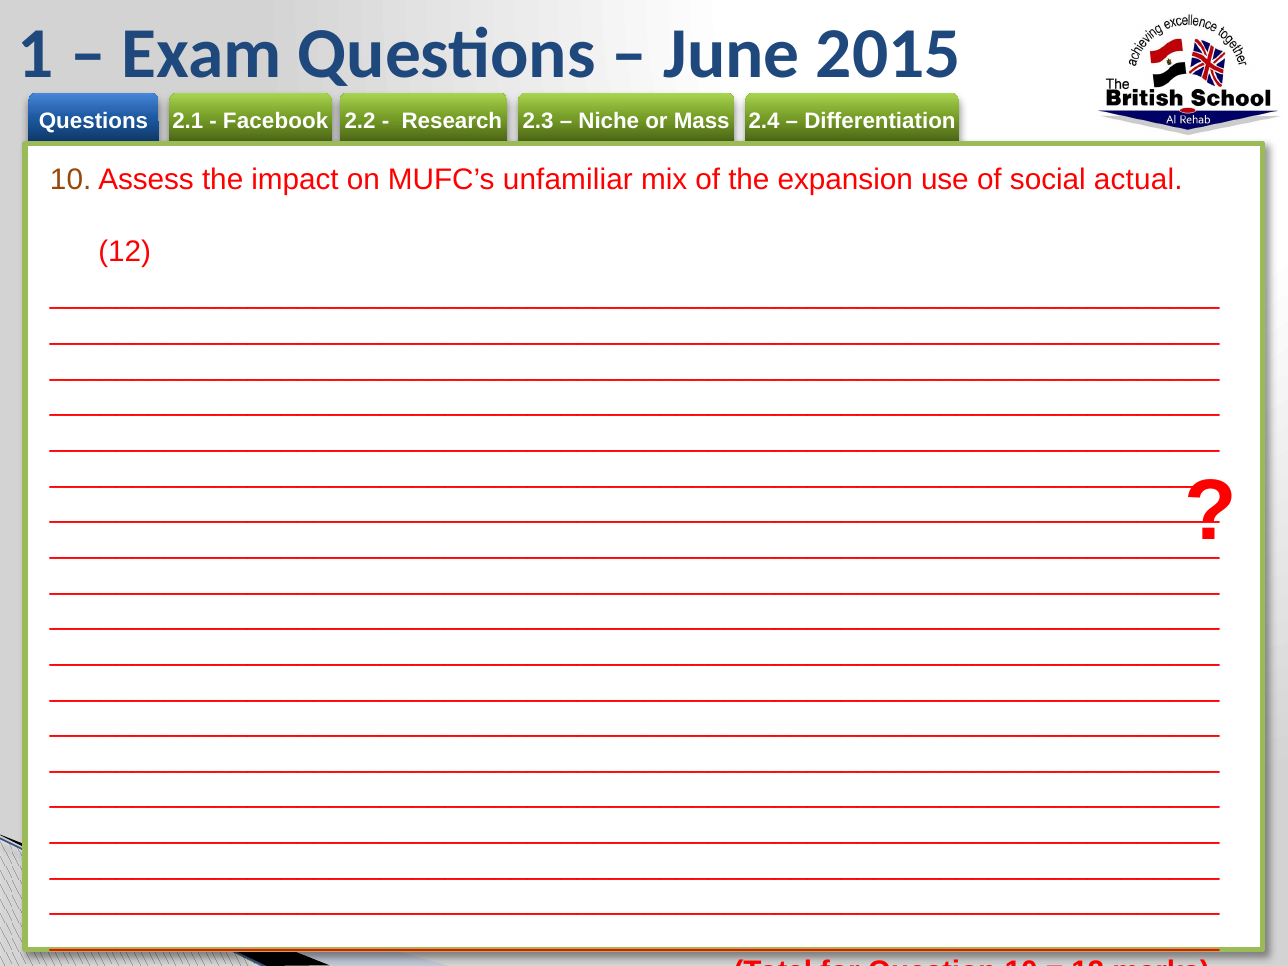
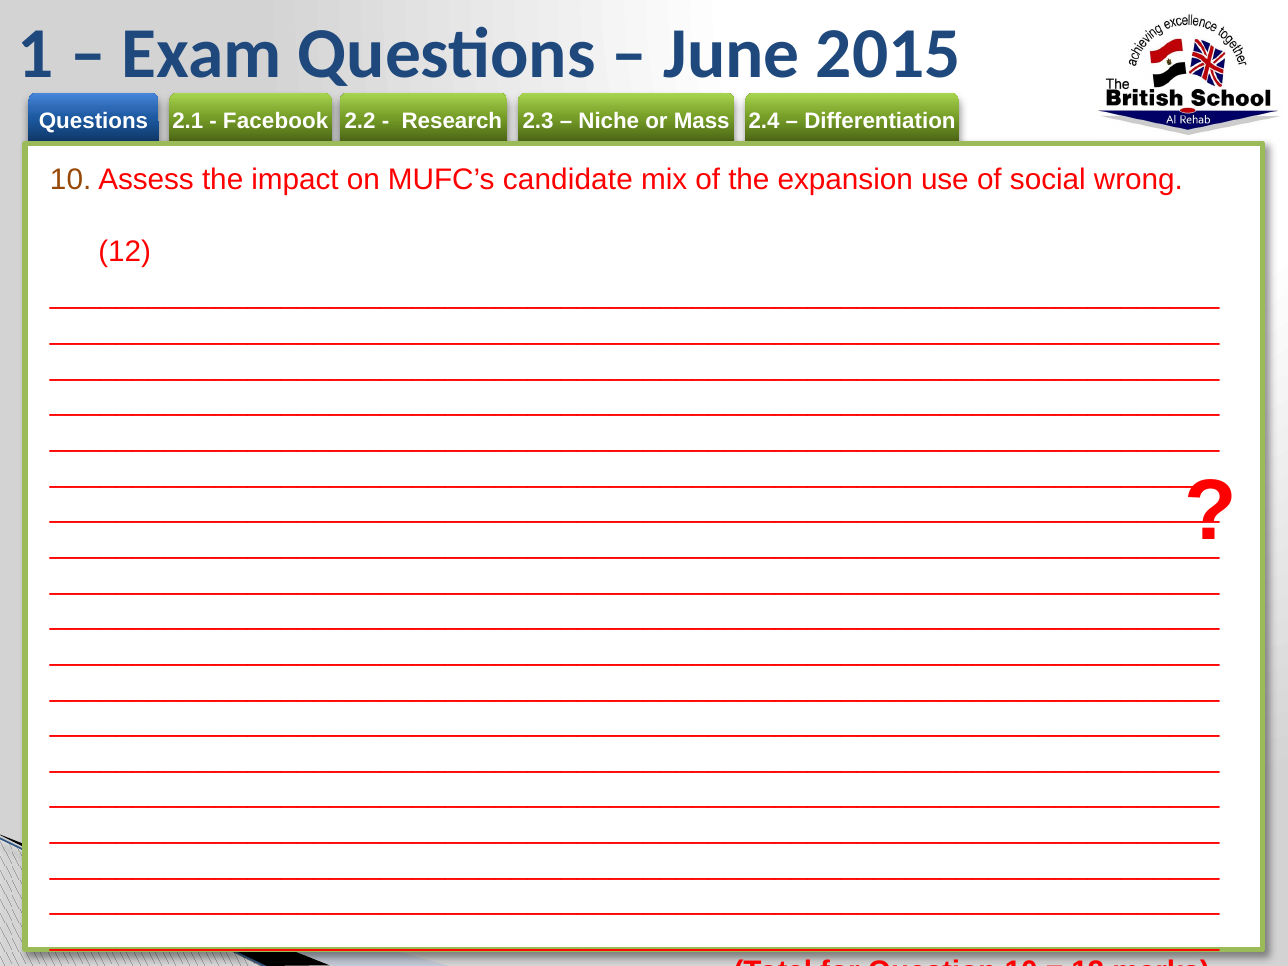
unfamiliar: unfamiliar -> candidate (568, 180)
actual: actual -> wrong (1138, 180)
